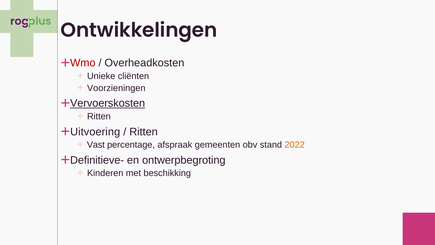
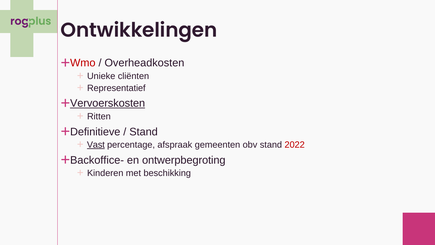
Voorzieningen: Voorzieningen -> Representatief (116, 88)
Uitvoering: Uitvoering -> Definitieve (95, 132)
Ritten: Ritten -> Stand (144, 132)
Vast underline: none -> present (96, 145)
2022 colour: orange -> red (295, 145)
Definitieve-: Definitieve- -> Backoffice- (97, 160)
